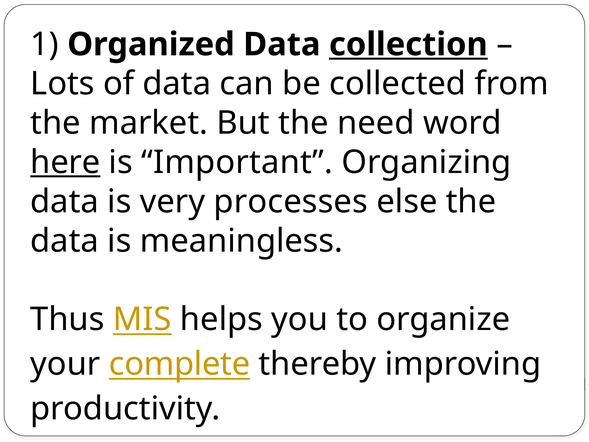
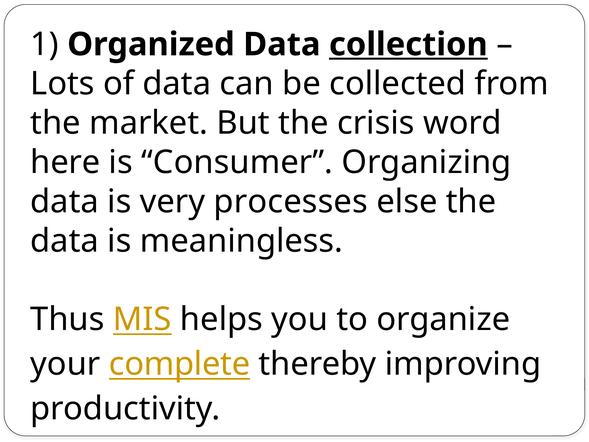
need: need -> crisis (376, 123)
here underline: present -> none (65, 162)
Important: Important -> Consumer (237, 162)
